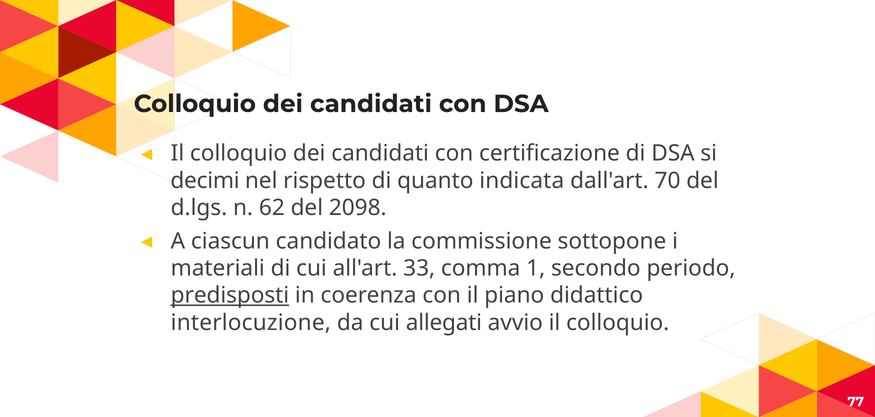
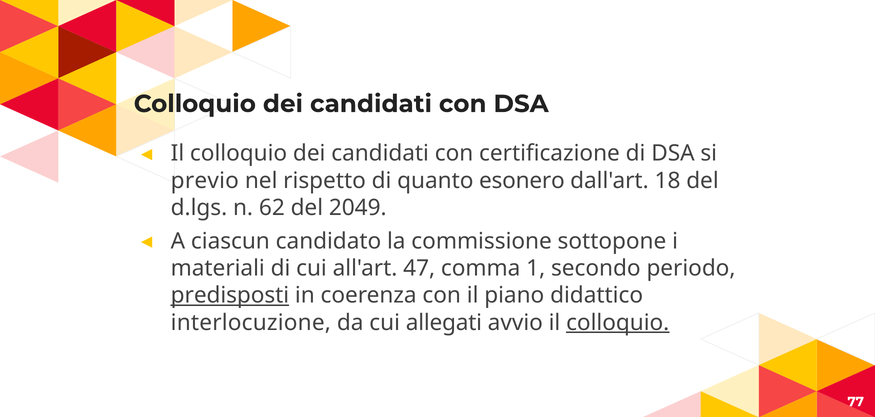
decimi: decimi -> previo (205, 180)
indicata: indicata -> esonero (522, 180)
70: 70 -> 18 (668, 180)
2098: 2098 -> 2049 (358, 208)
33: 33 -> 47 (419, 268)
colloquio underline: none -> present (618, 322)
